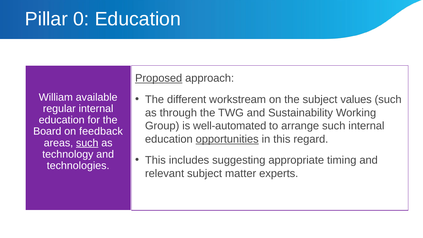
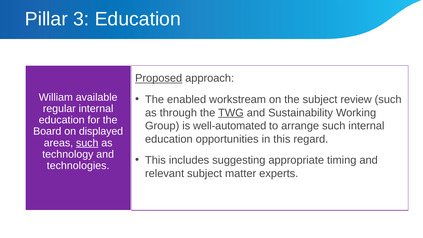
0: 0 -> 3 (81, 19)
different: different -> enabled (187, 99)
values: values -> review (356, 99)
TWG underline: none -> present (231, 113)
feedback: feedback -> displayed (101, 131)
opportunities underline: present -> none (227, 139)
